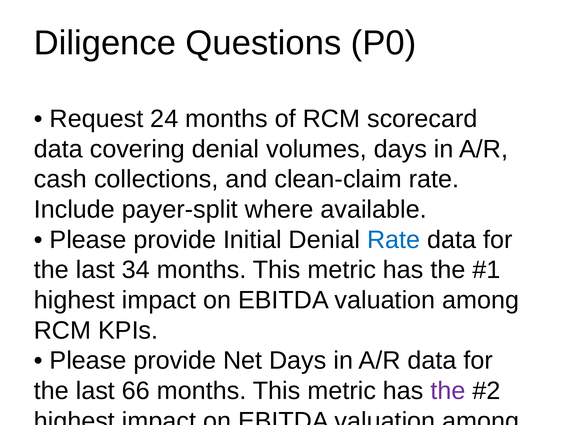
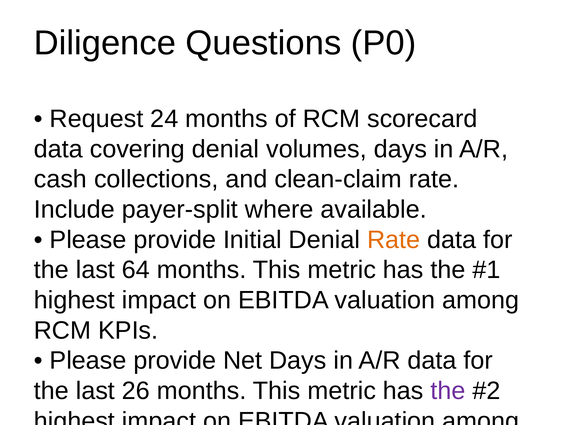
Rate colour: blue -> orange (394, 239)
34: 34 -> 64 (136, 270)
66: 66 -> 26 (136, 390)
